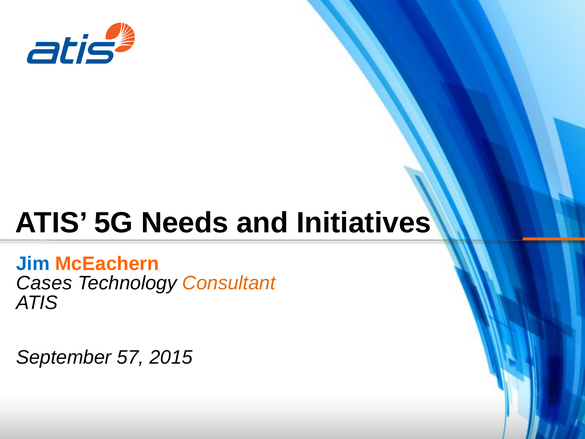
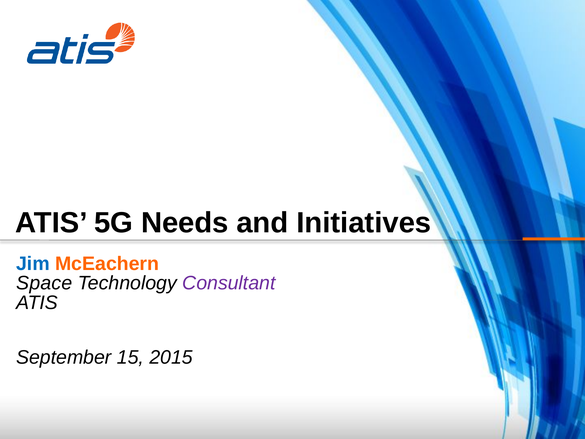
Cases: Cases -> Space (44, 283)
Consultant colour: orange -> purple (229, 283)
57: 57 -> 15 (130, 357)
